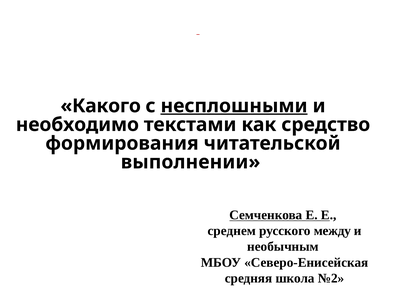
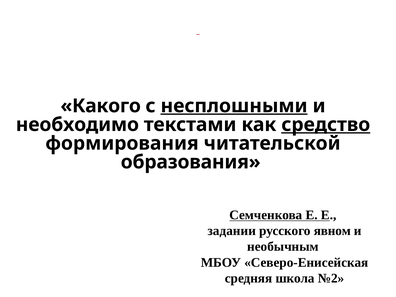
средство underline: none -> present (326, 125)
выполнении: выполнении -> образования (191, 162)
среднем: среднем -> задании (232, 231)
между: между -> явном (332, 231)
